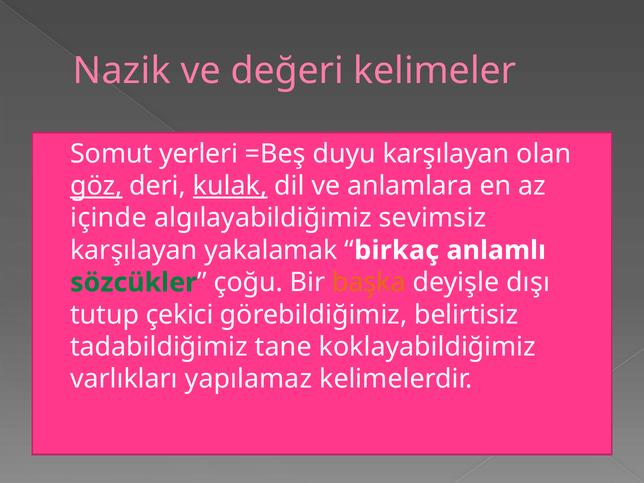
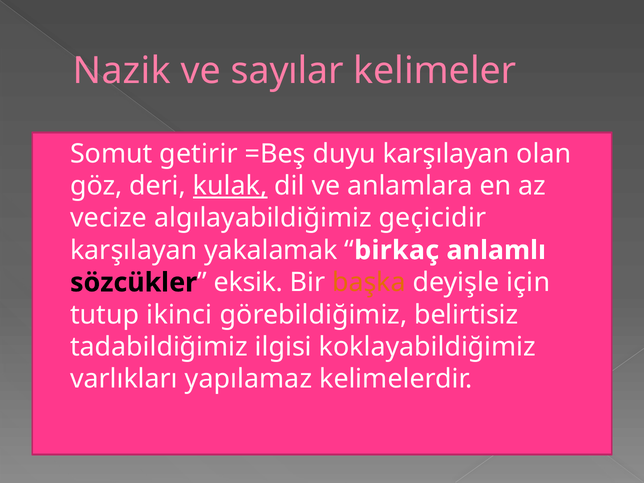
değeri: değeri -> sayılar (287, 71)
yerleri: yerleri -> getirir (199, 154)
göz underline: present -> none (96, 186)
içinde: içinde -> vecize (109, 218)
sevimsiz: sevimsiz -> geçicidir (433, 218)
sözcükler colour: green -> black (134, 283)
çoğu: çoğu -> eksik (248, 283)
dışı: dışı -> için (528, 283)
çekici: çekici -> ikinci (179, 315)
tane: tane -> ilgisi (283, 347)
